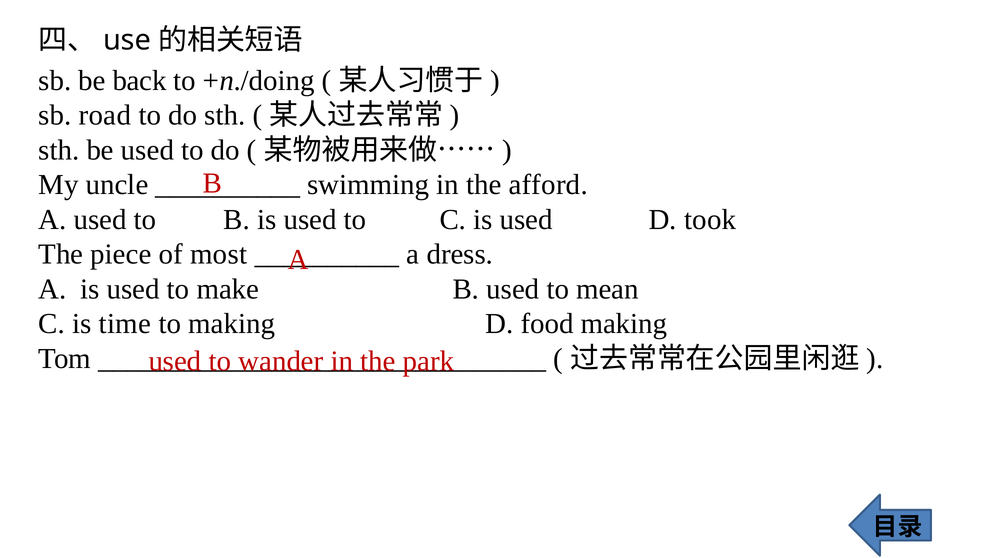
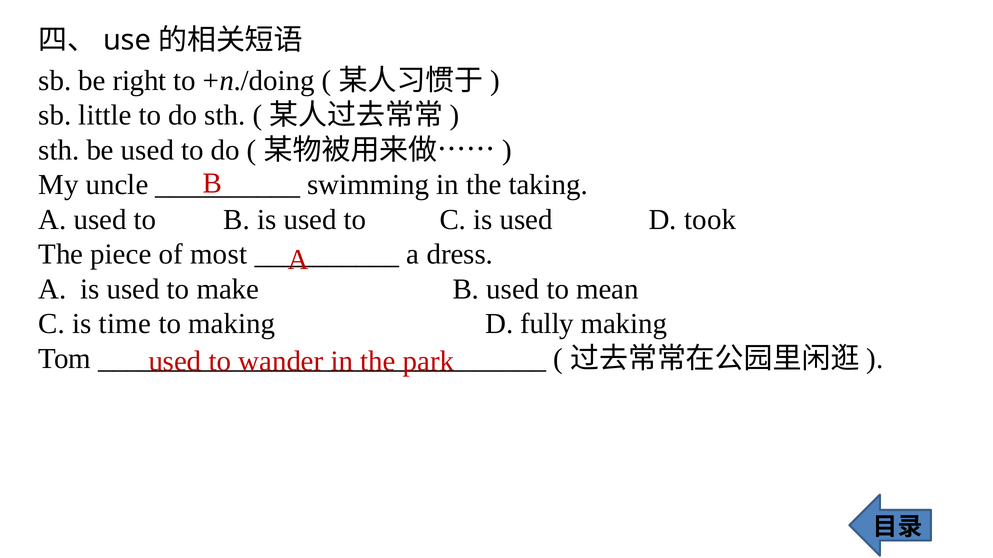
back: back -> right (140, 81)
road: road -> little (105, 115)
afford: afford -> taking (548, 185)
food: food -> fully (547, 324)
